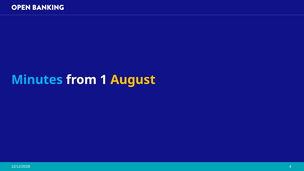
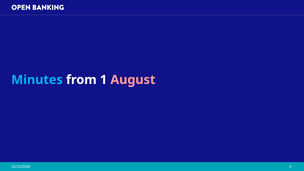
August colour: yellow -> pink (133, 80)
